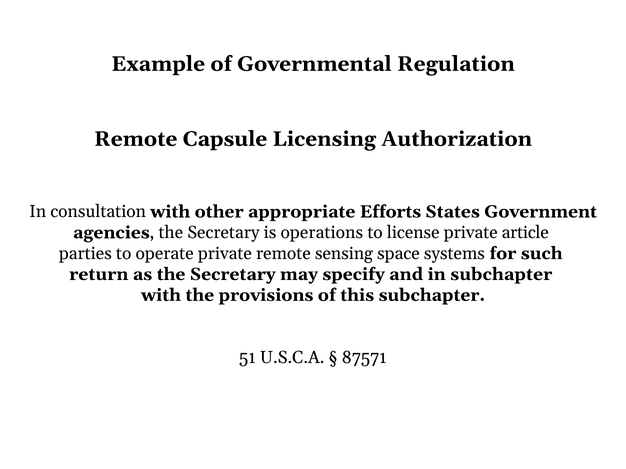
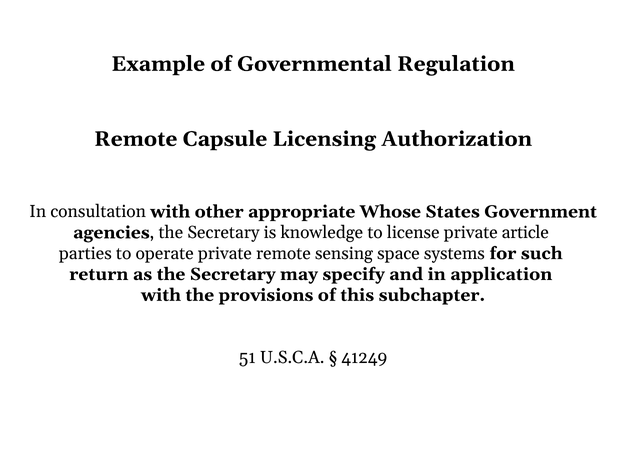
Efforts: Efforts -> Whose (390, 212)
operations: operations -> knowledge (322, 233)
in subchapter: subchapter -> application (501, 275)
87571: 87571 -> 41249 (364, 358)
